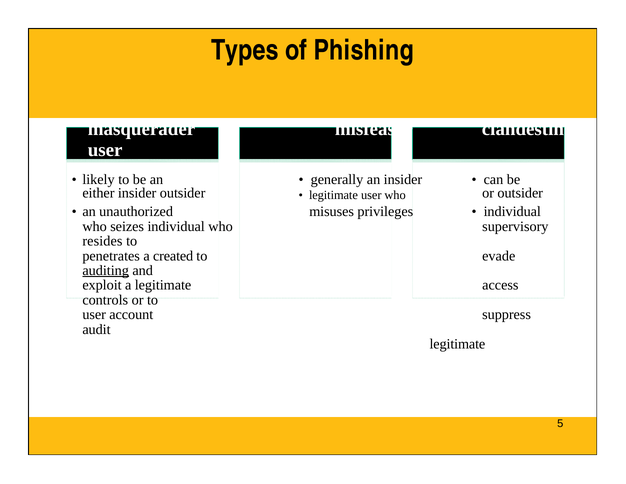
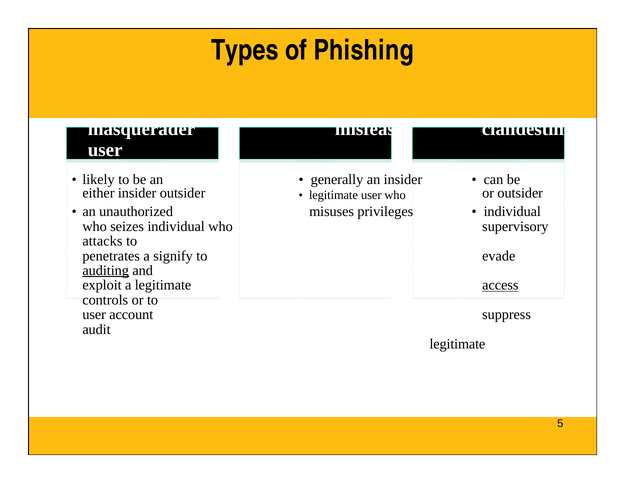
resides: resides -> attacks (102, 241)
created: created -> signify (173, 256)
access underline: none -> present (500, 285)
